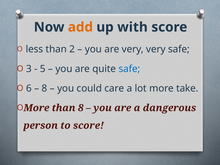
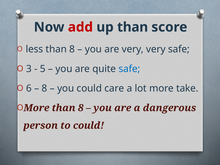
add colour: orange -> red (80, 27)
up with: with -> than (133, 27)
less than 2: 2 -> 8 (72, 49)
to score: score -> could (89, 126)
